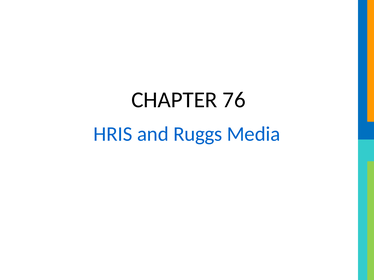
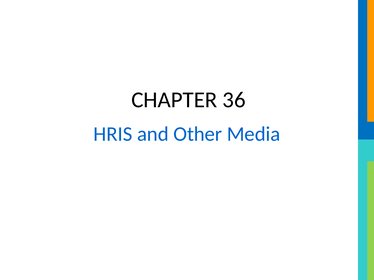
76: 76 -> 36 (234, 100)
Ruggs: Ruggs -> Other (198, 134)
